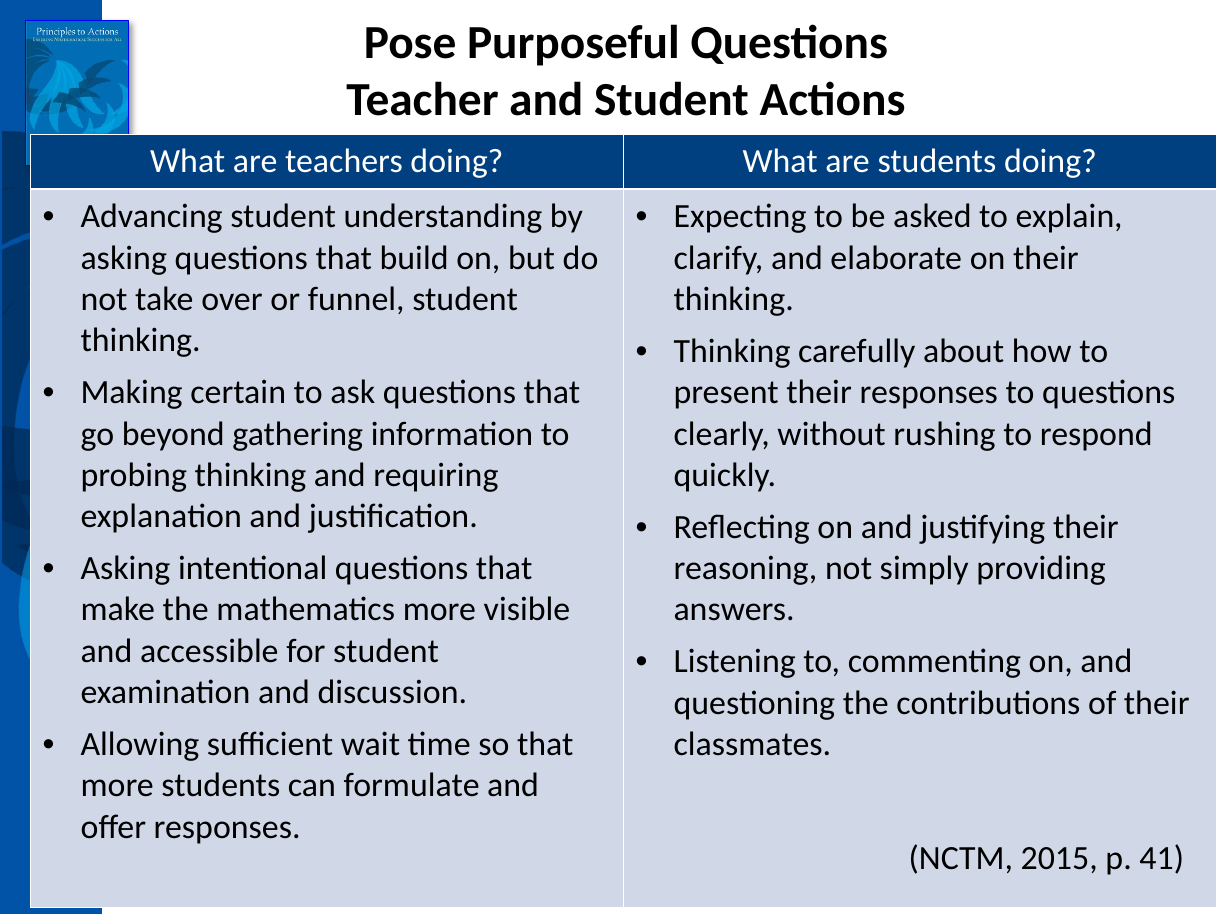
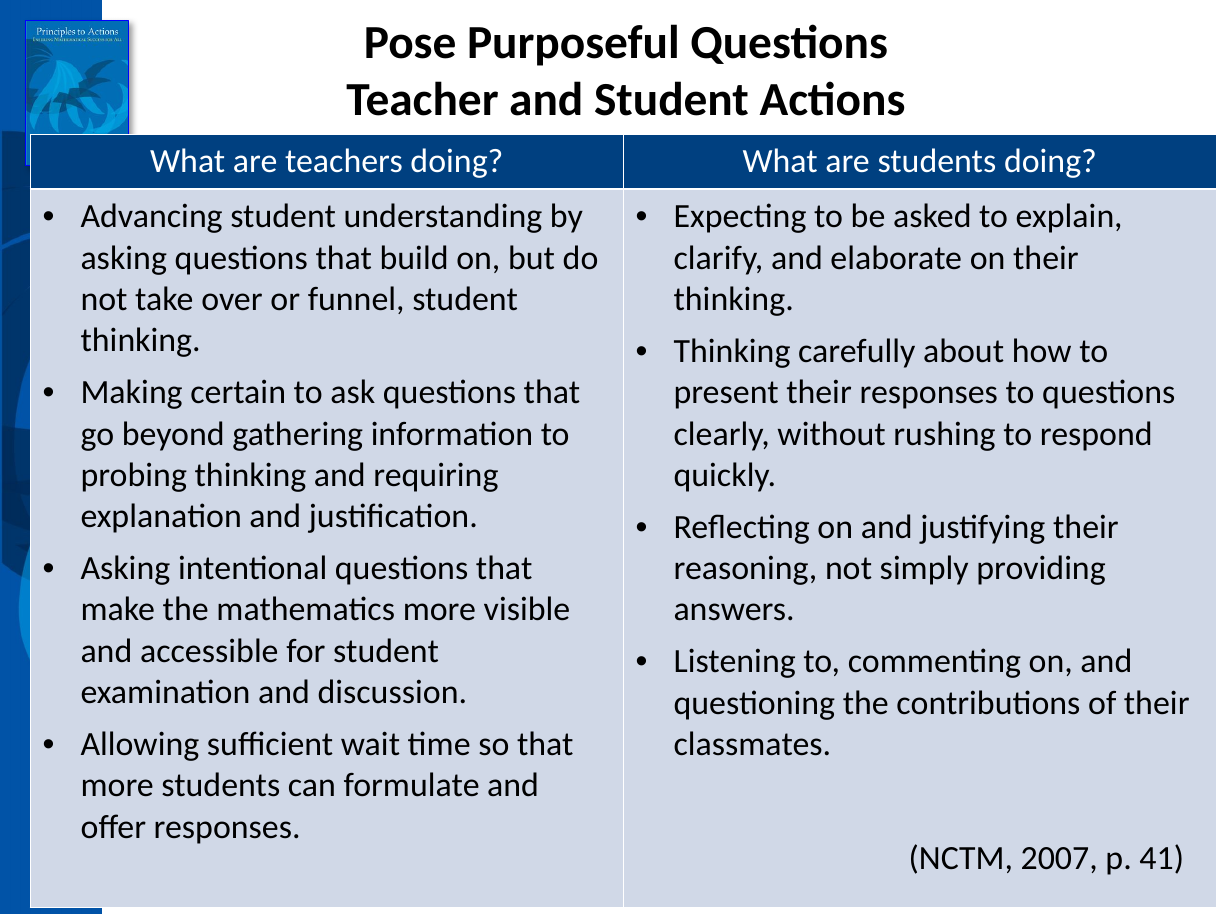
2015: 2015 -> 2007 (1059, 859)
